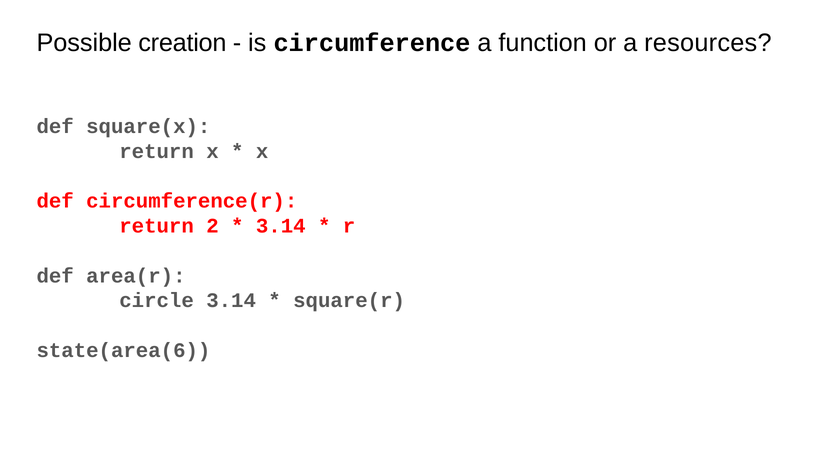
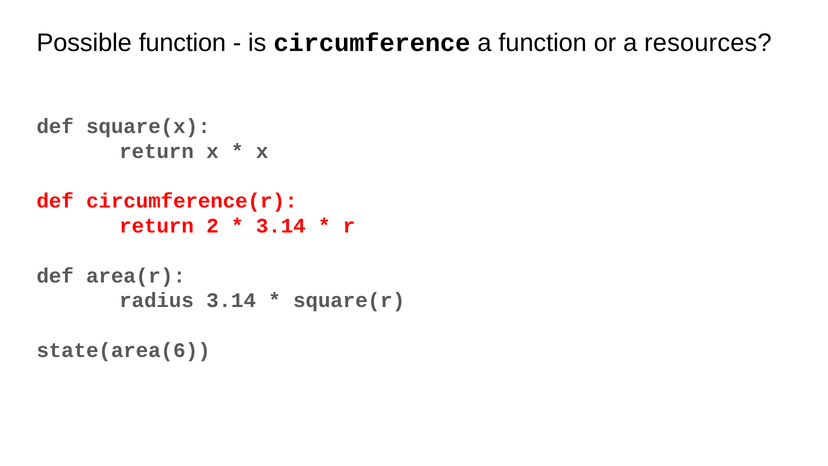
Possible creation: creation -> function (182, 43)
circle: circle -> radius (157, 300)
